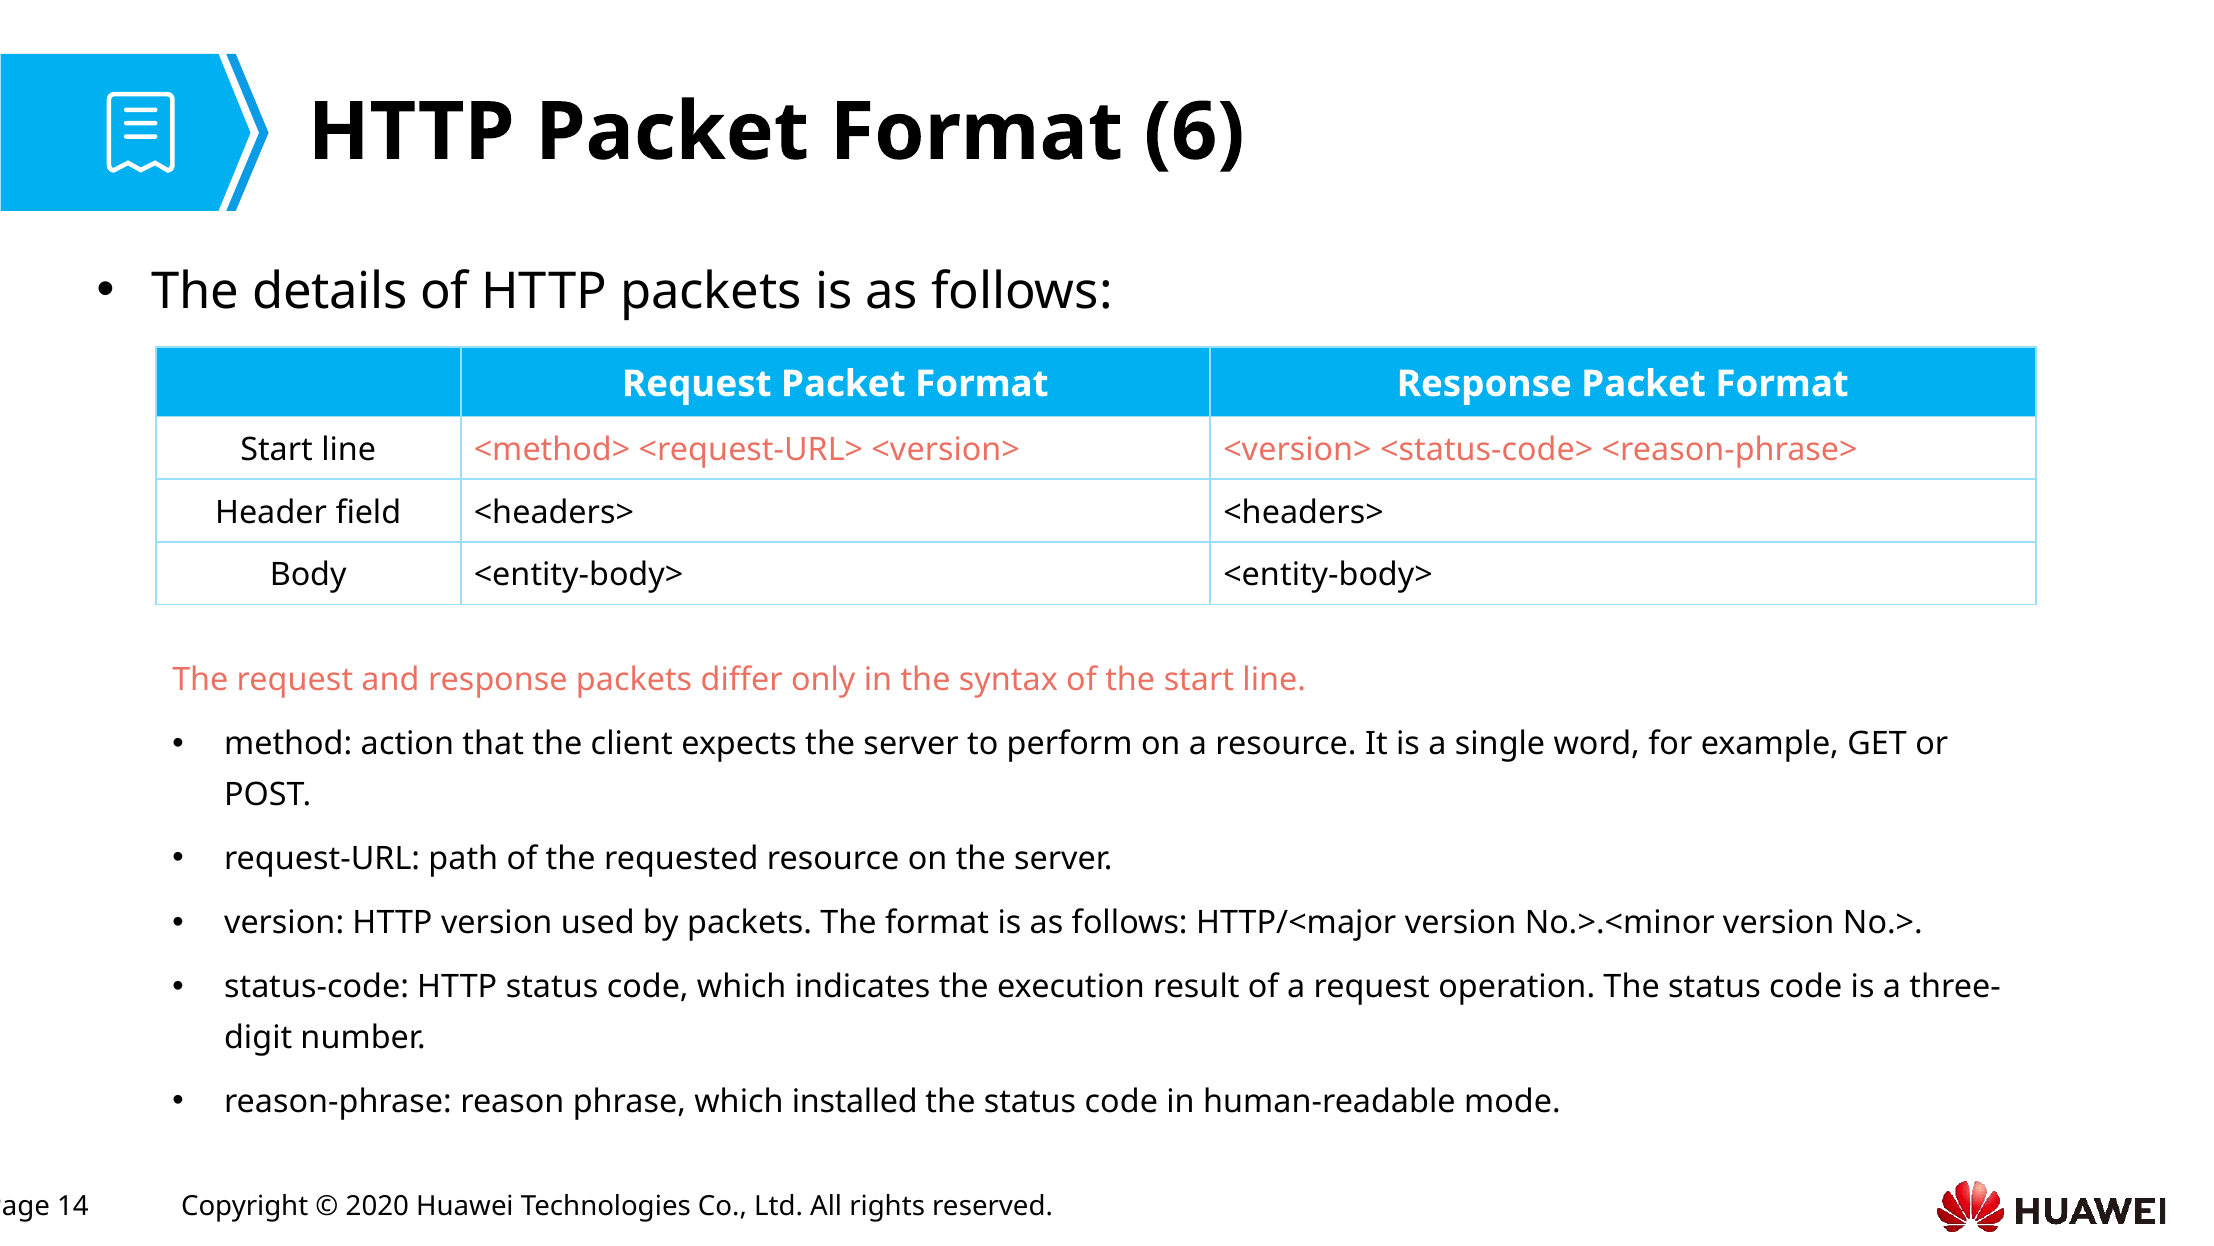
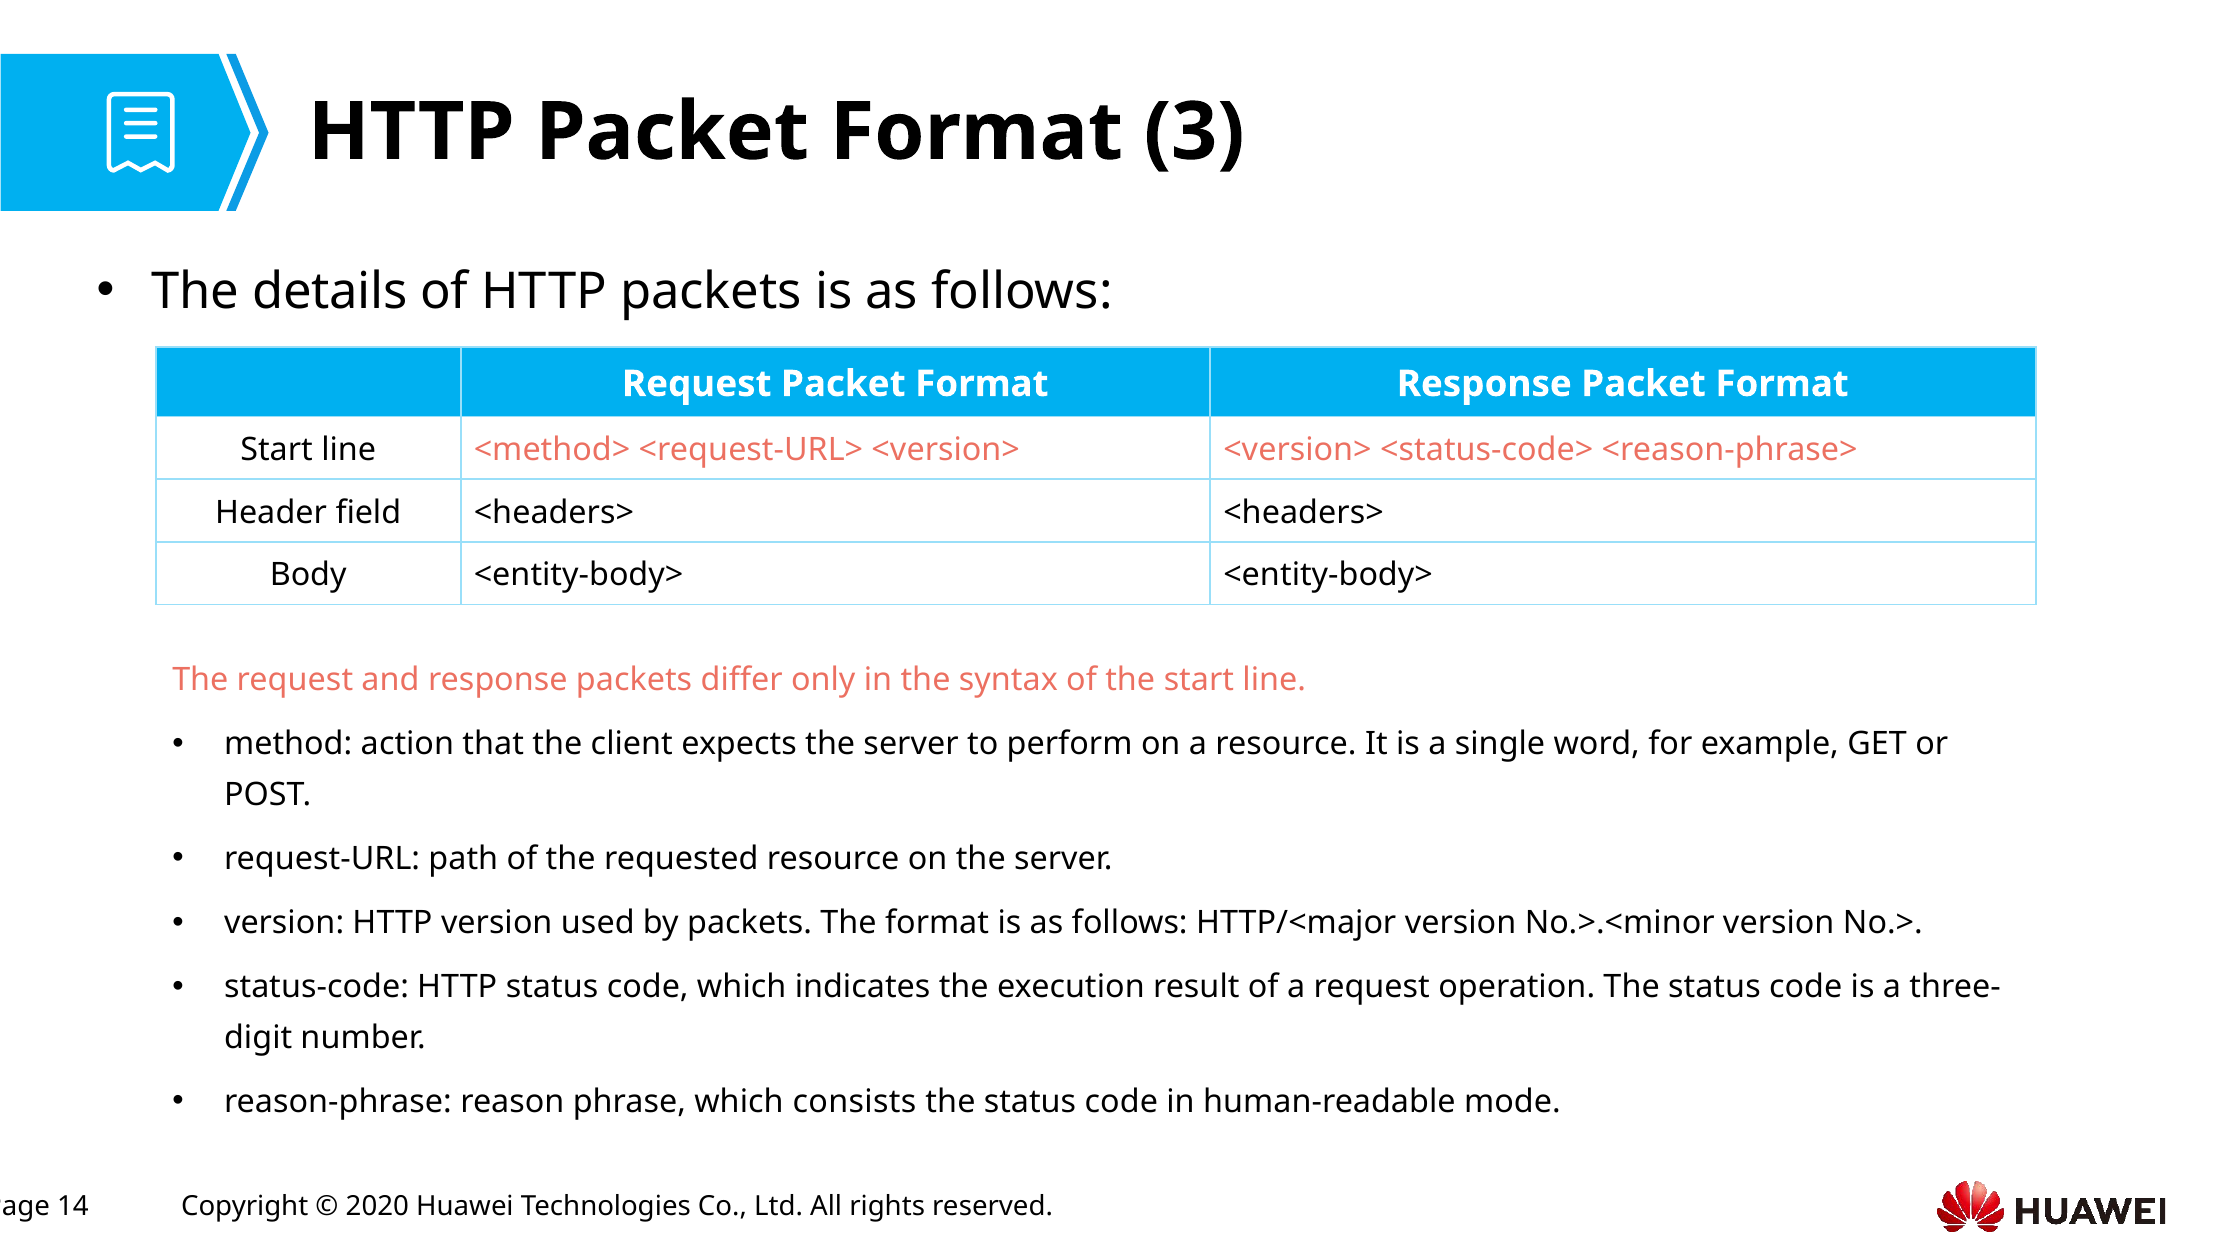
6: 6 -> 3 (1194, 132)
installed: installed -> consists (854, 1101)
